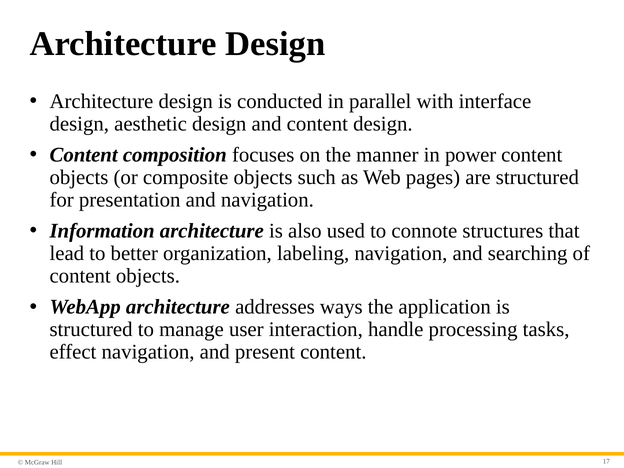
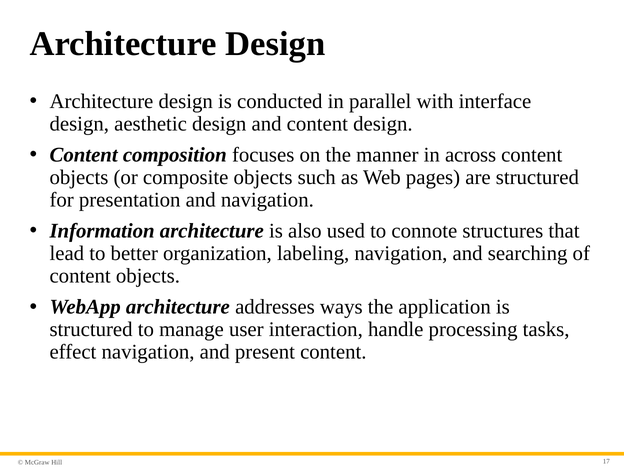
power: power -> across (471, 155)
